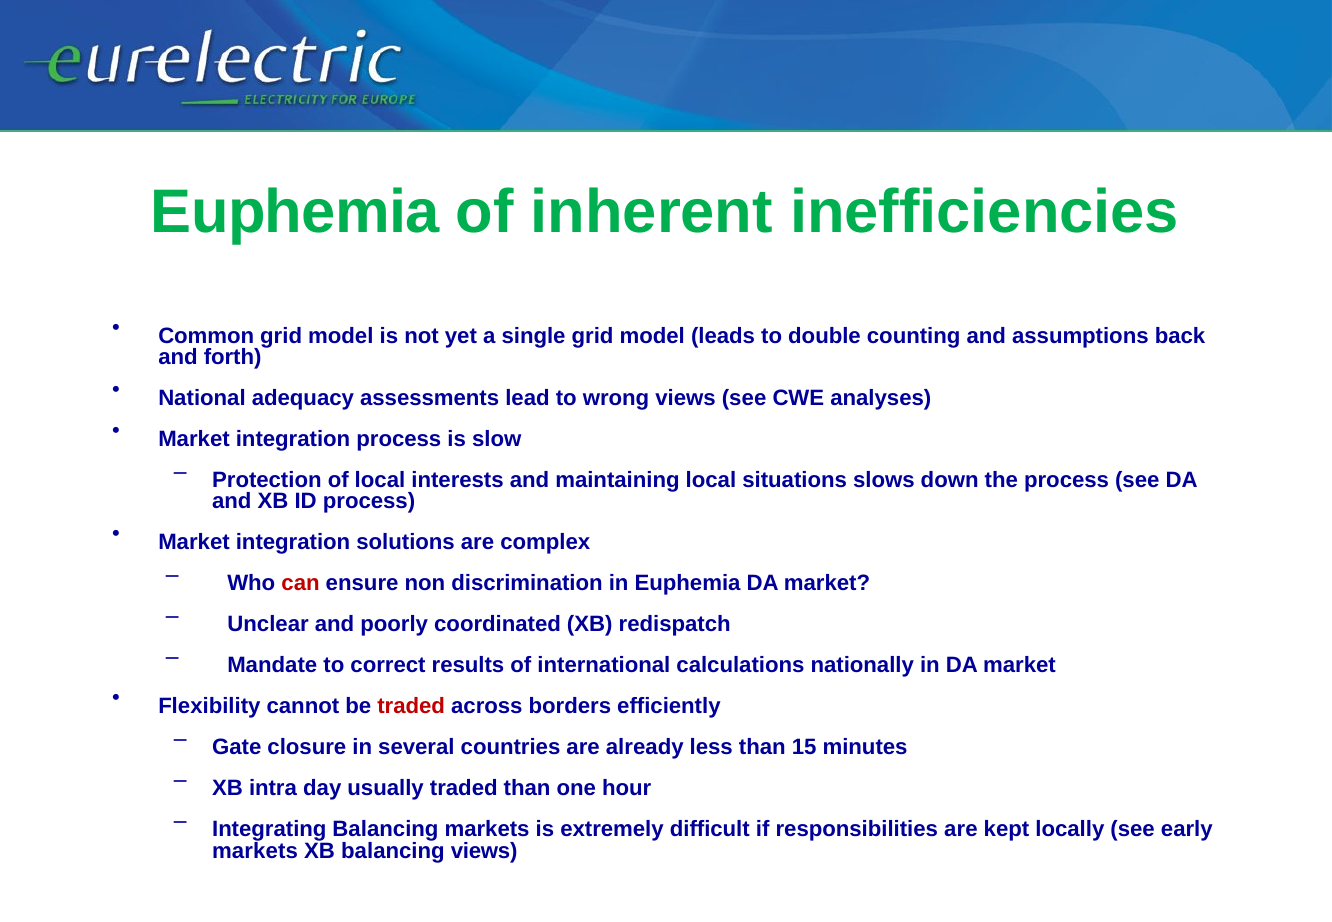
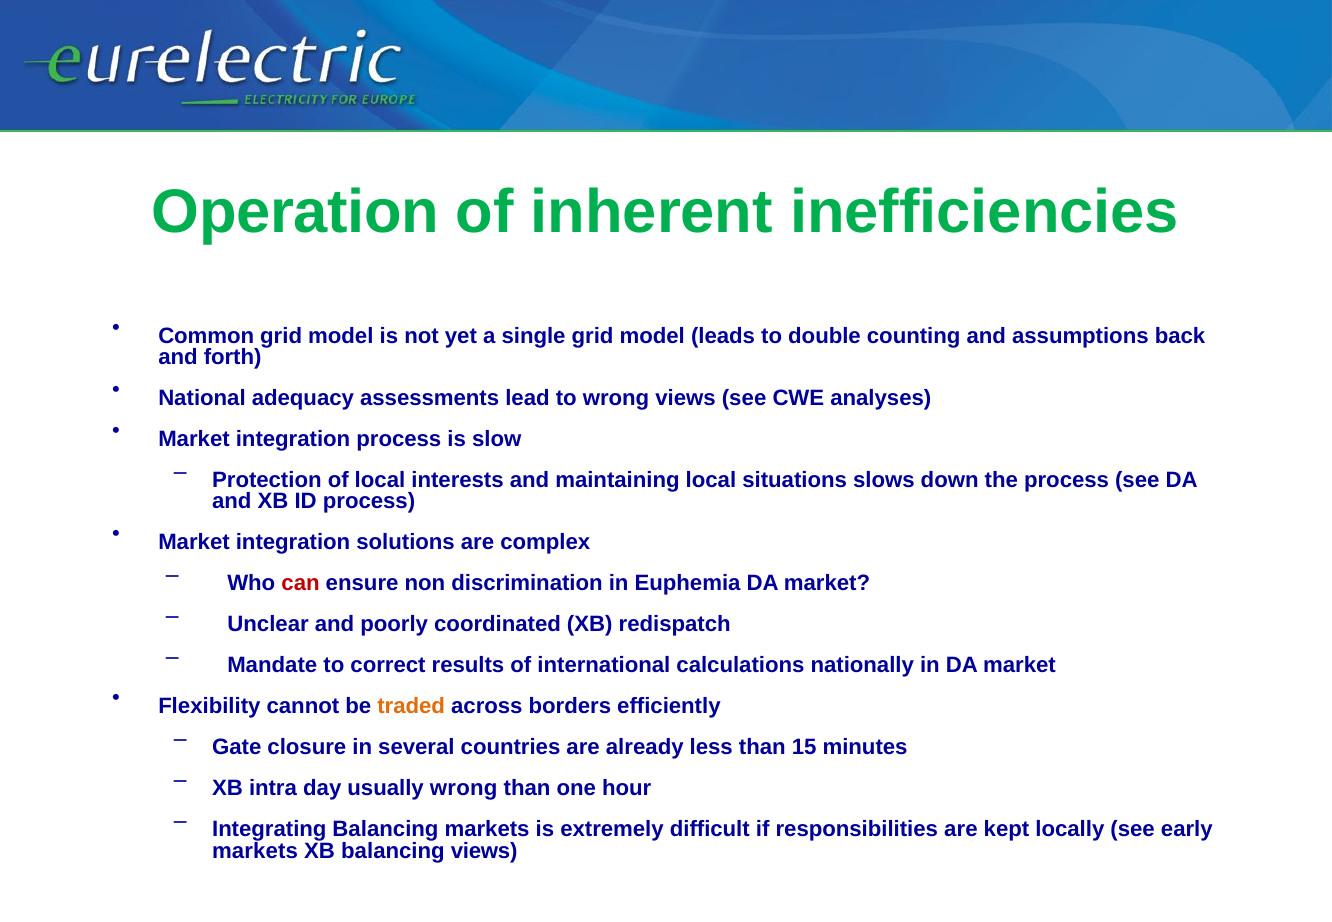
Euphemia: Euphemia -> Operation (295, 212)
traded colour: red -> orange (411, 707)
usually traded: traded -> wrong (464, 789)
